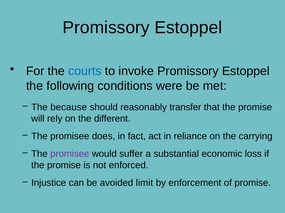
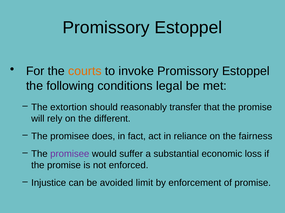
courts colour: blue -> orange (85, 71)
were: were -> legal (169, 86)
because: because -> extortion (69, 108)
carrying: carrying -> fairness (256, 137)
